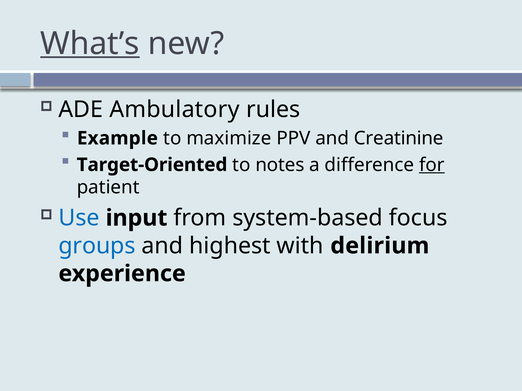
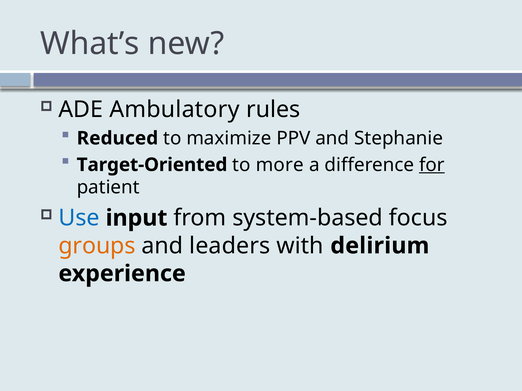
What’s underline: present -> none (90, 44)
Example: Example -> Reduced (117, 138)
Creatinine: Creatinine -> Stephanie (399, 138)
notes: notes -> more (280, 165)
groups colour: blue -> orange (97, 246)
highest: highest -> leaders (230, 246)
